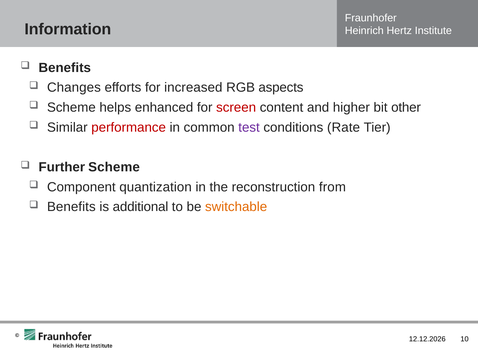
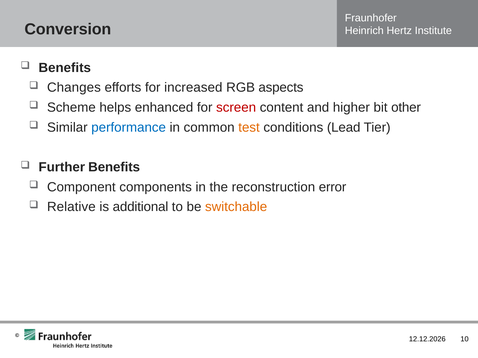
Information: Information -> Conversion (68, 29)
performance colour: red -> blue (129, 128)
test colour: purple -> orange (249, 128)
Rate: Rate -> Lead (344, 128)
Further Scheme: Scheme -> Benefits (114, 167)
quantization: quantization -> components (156, 187)
from: from -> error (333, 187)
Benefits: Benefits -> Relative (71, 207)
